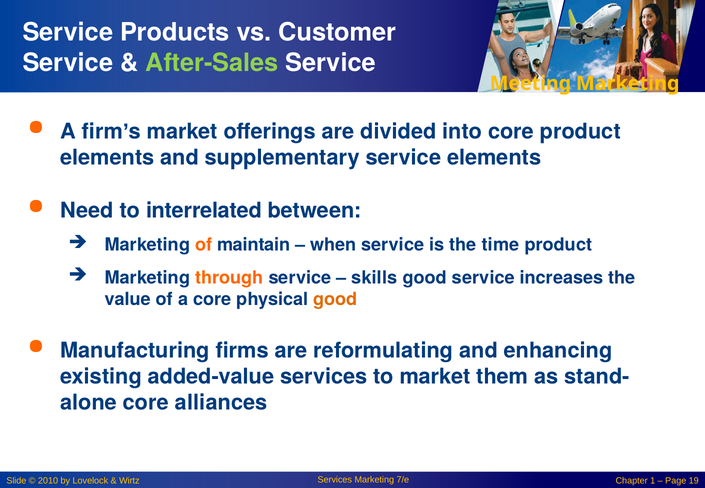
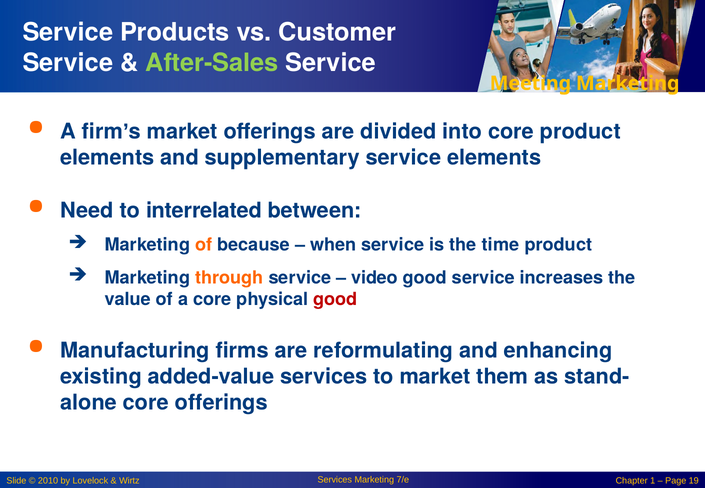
maintain: maintain -> because (254, 245)
skills: skills -> video (375, 278)
good colour: orange -> red (335, 299)
core alliances: alliances -> offerings (221, 403)
